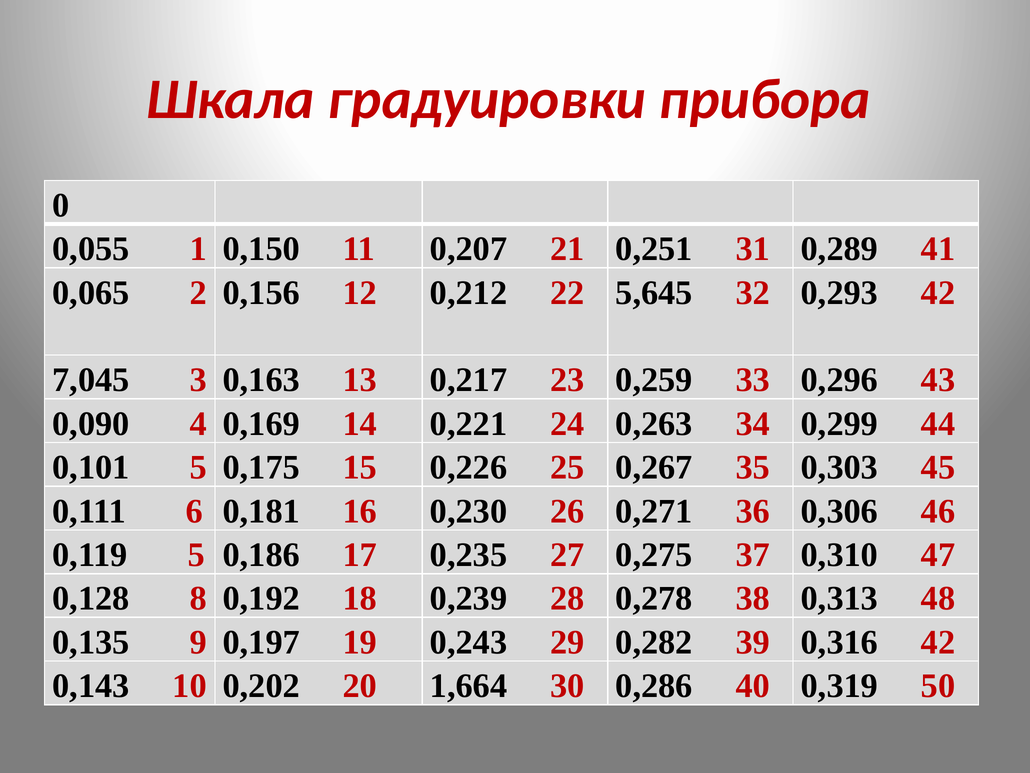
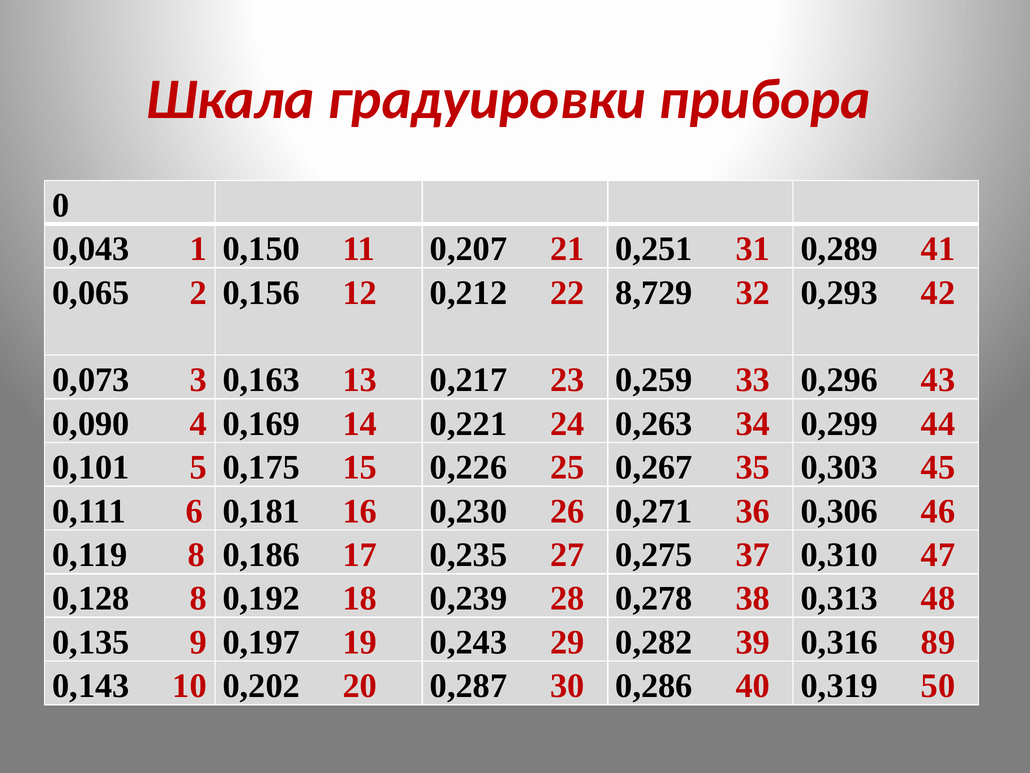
0,055: 0,055 -> 0,043 (91, 249)
5,645: 5,645 -> 8,729 (654, 293)
7,045: 7,045 -> 0,073 (91, 380)
0,119 5: 5 -> 8 (196, 555)
0,316 42: 42 -> 89 (938, 642)
1,664: 1,664 -> 0,287 (469, 686)
